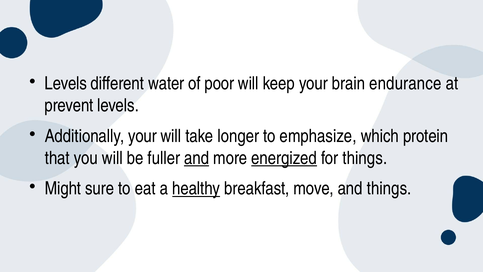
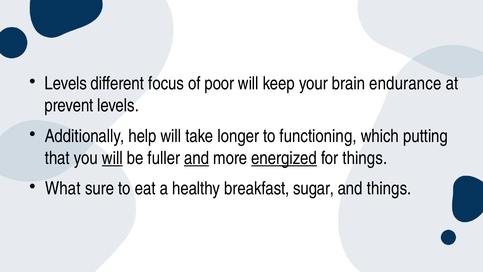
water: water -> focus (166, 84)
Additionally your: your -> help (142, 136)
emphasize: emphasize -> functioning (318, 136)
protein: protein -> putting (426, 136)
will underline: none -> present (112, 158)
Might: Might -> What (63, 188)
healthy underline: present -> none (196, 188)
move: move -> sugar (314, 188)
